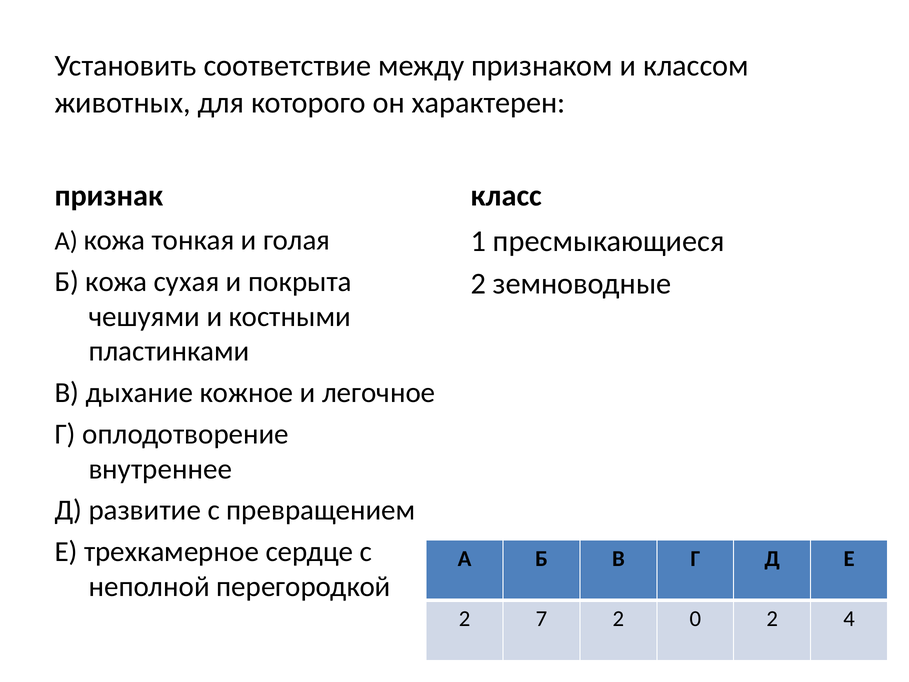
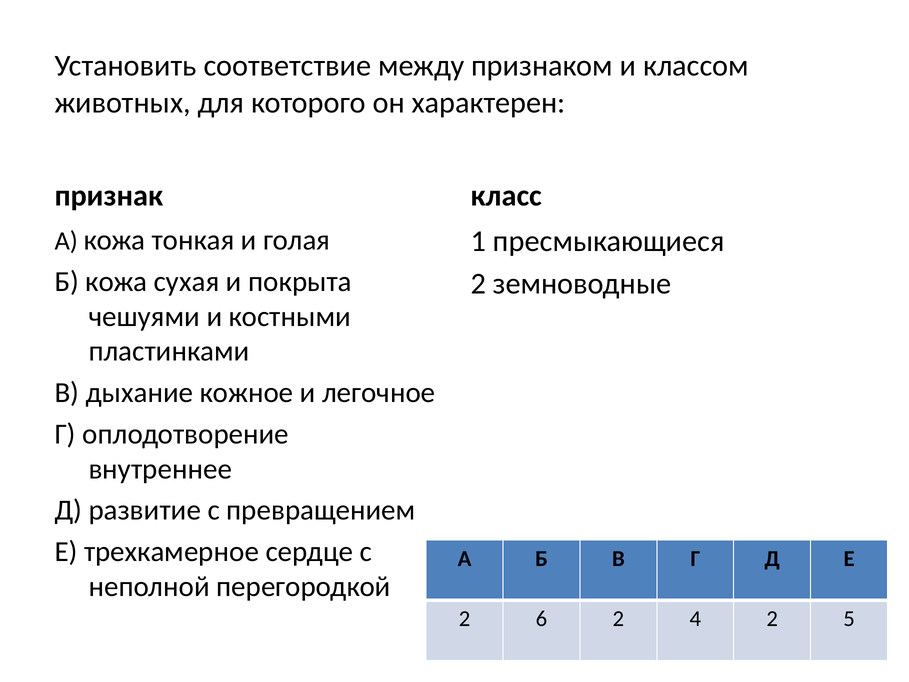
7: 7 -> 6 (541, 619)
0: 0 -> 4 (695, 619)
4: 4 -> 5 (849, 619)
